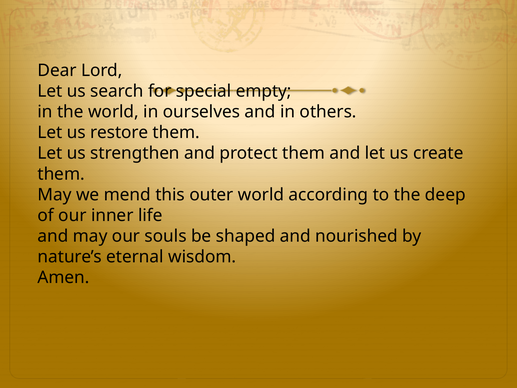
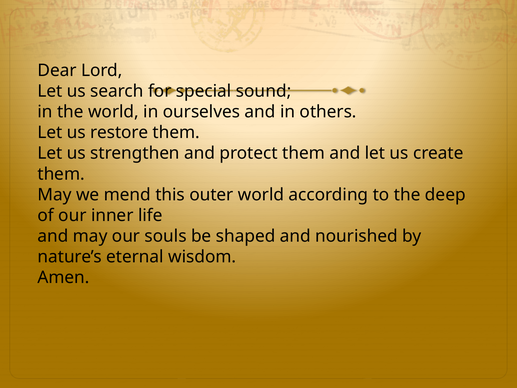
empty: empty -> sound (264, 91)
